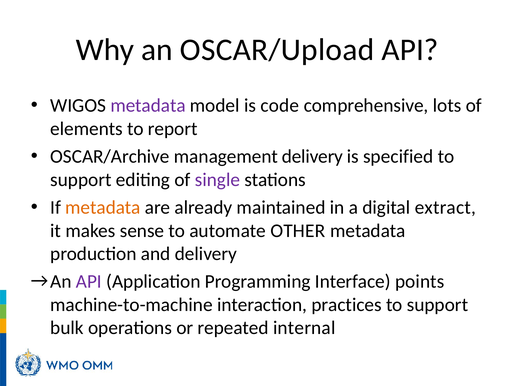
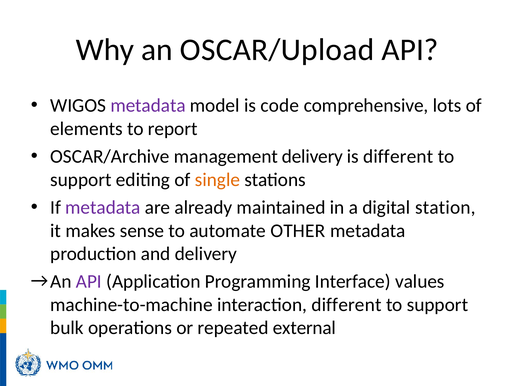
is specified: specified -> different (398, 157)
single colour: purple -> orange (217, 180)
metadata colour: orange -> purple (103, 208)
extract: extract -> station (445, 208)
points: points -> values (420, 282)
interaction practices: practices -> different (346, 305)
internal: internal -> external (304, 328)
